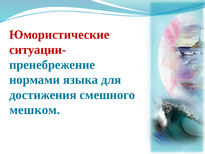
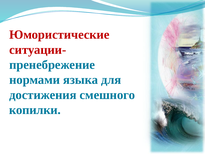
мешком: мешком -> копилки (35, 110)
